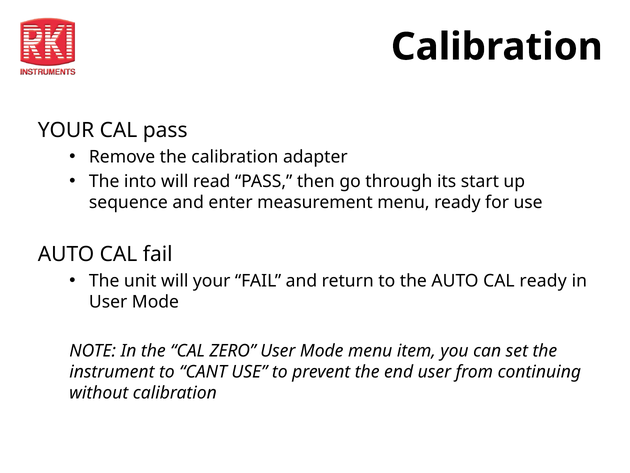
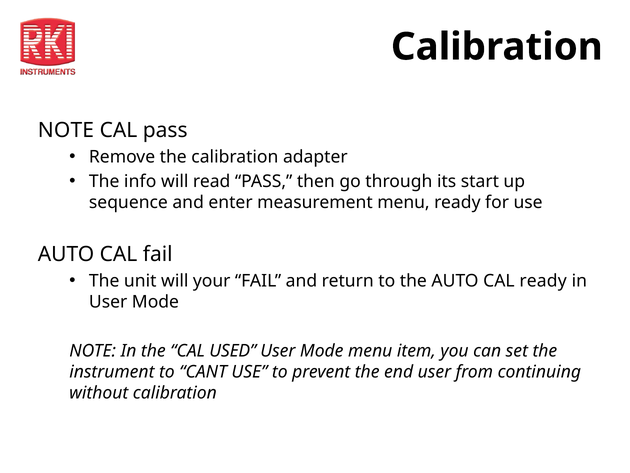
YOUR: YOUR -> NOTE (66, 130)
into: into -> info (140, 181)
ZERO: ZERO -> USED (233, 351)
